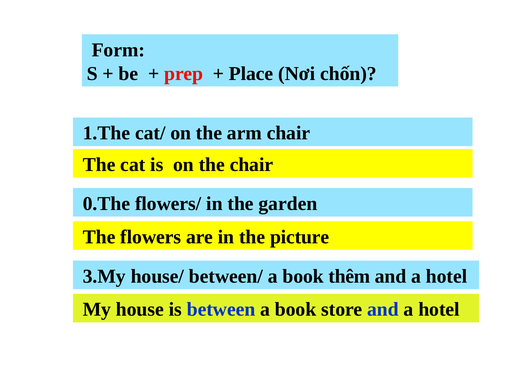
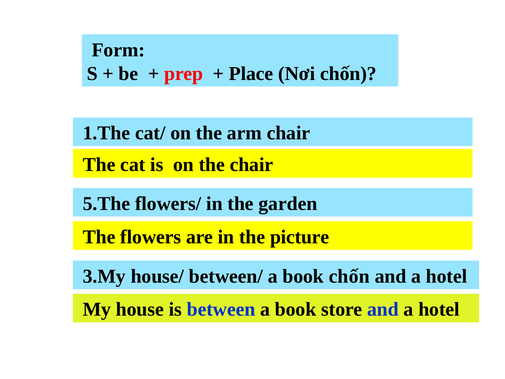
0.The: 0.The -> 5.The (106, 204)
book thêm: thêm -> chốn (349, 276)
